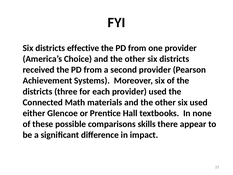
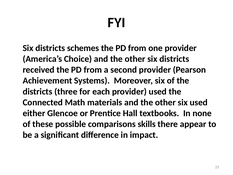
effective: effective -> schemes (83, 48)
